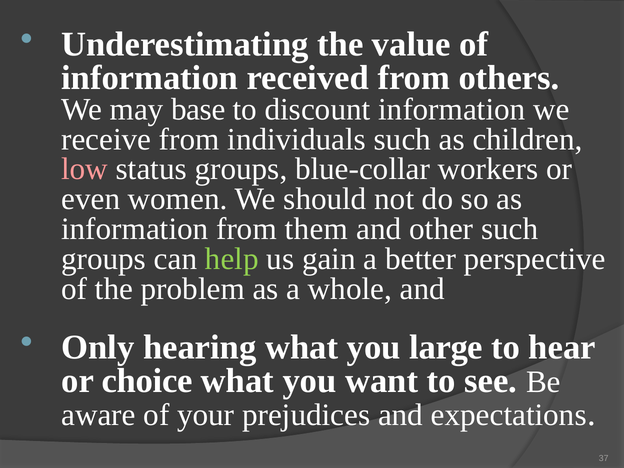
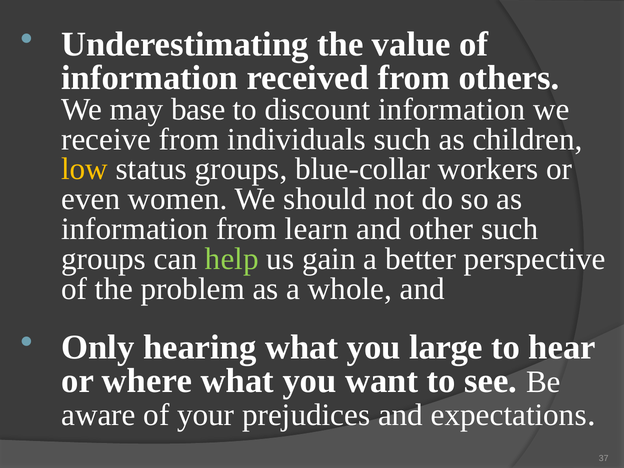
low colour: pink -> yellow (85, 169)
them: them -> learn (316, 229)
choice: choice -> where (147, 381)
